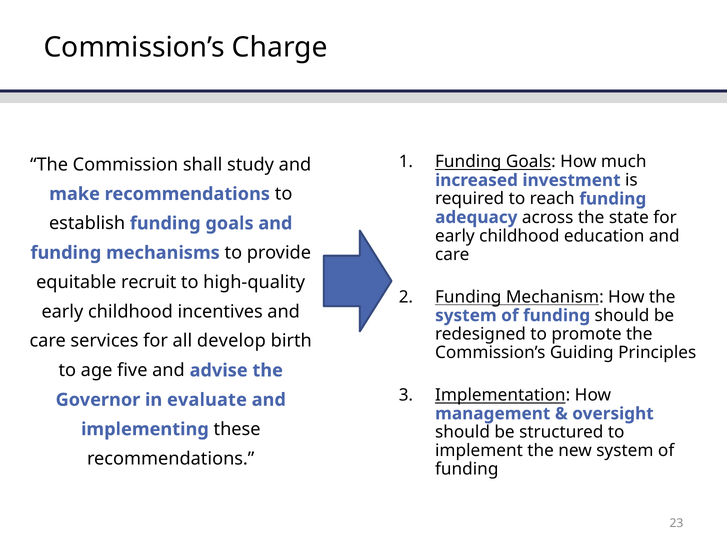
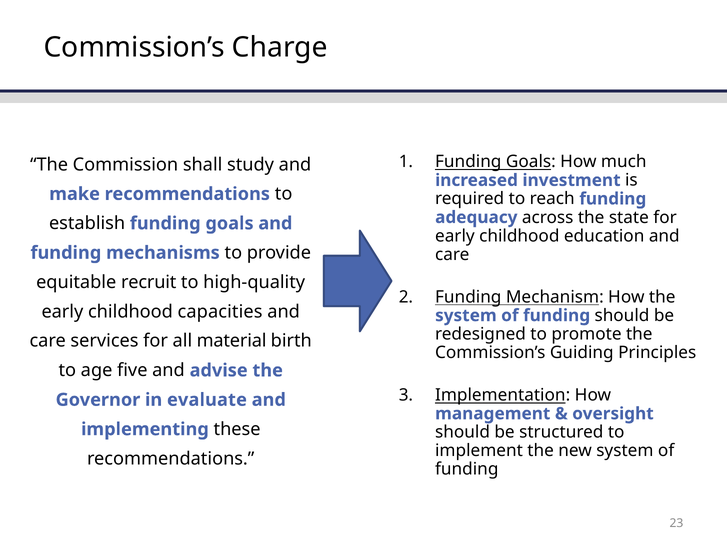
incentives: incentives -> capacities (220, 312)
develop: develop -> material (232, 341)
